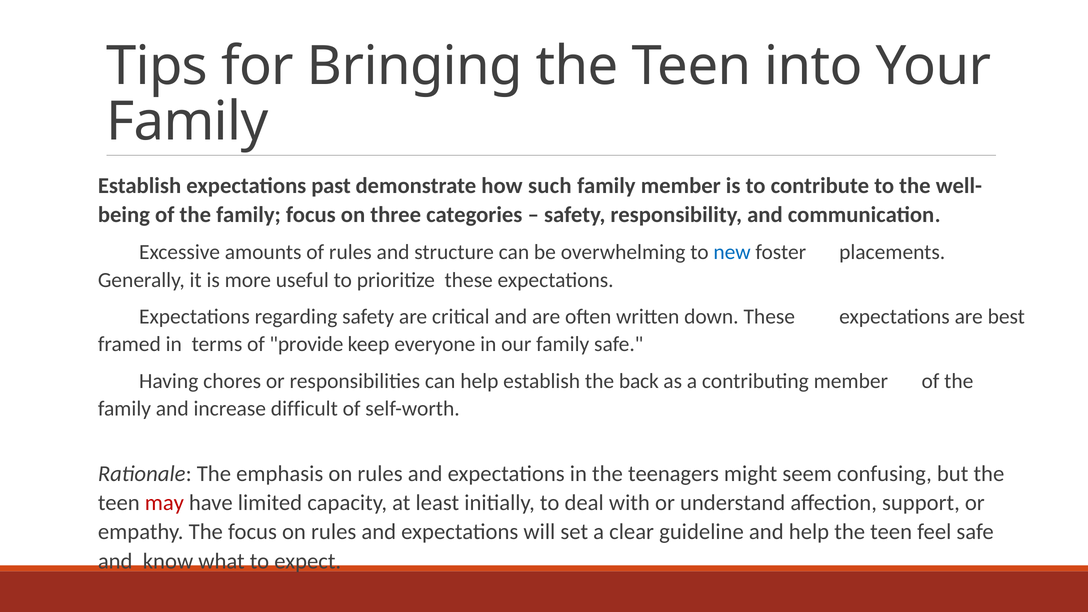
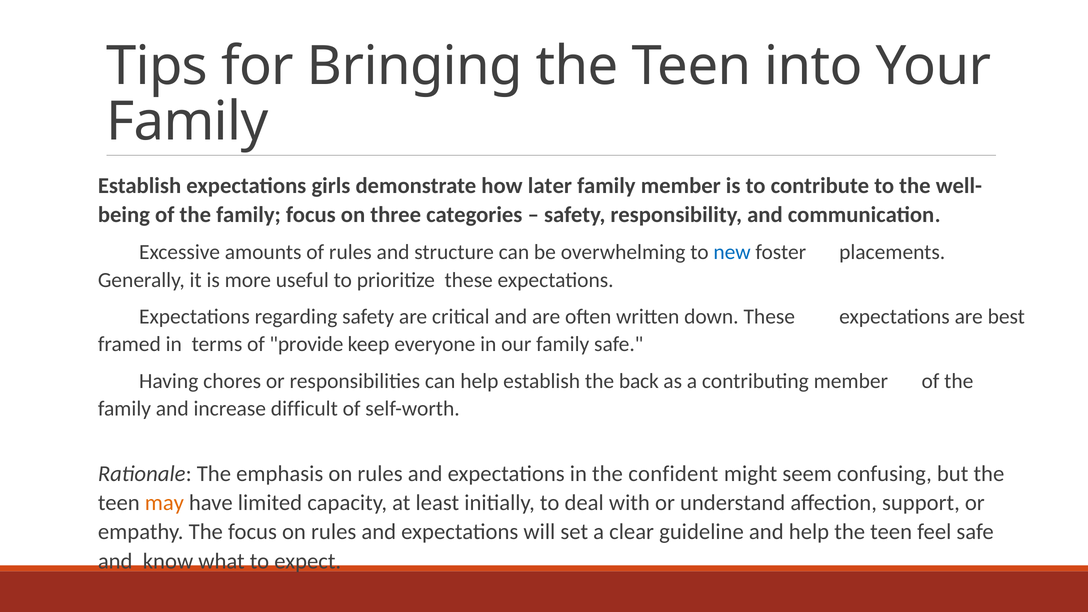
past: past -> girls (331, 186)
such: such -> later (550, 186)
teenagers: teenagers -> confident (673, 474)
may colour: red -> orange (164, 503)
